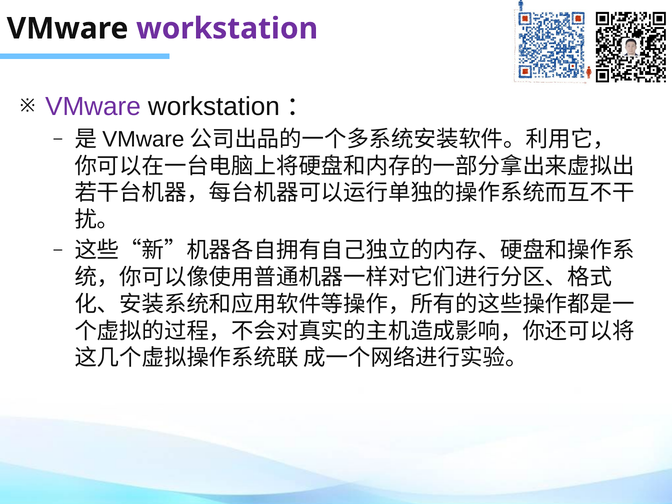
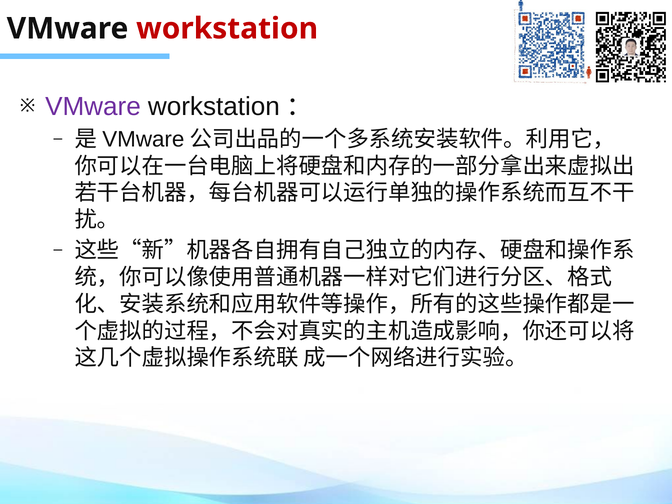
workstation colour: purple -> red (227, 29)
